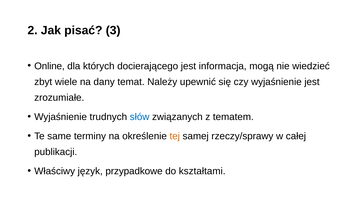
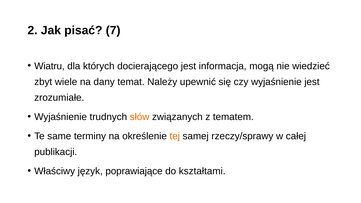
3: 3 -> 7 (113, 30)
Online: Online -> Wiatru (49, 66)
słów colour: blue -> orange (140, 117)
przypadkowe: przypadkowe -> poprawiające (134, 171)
